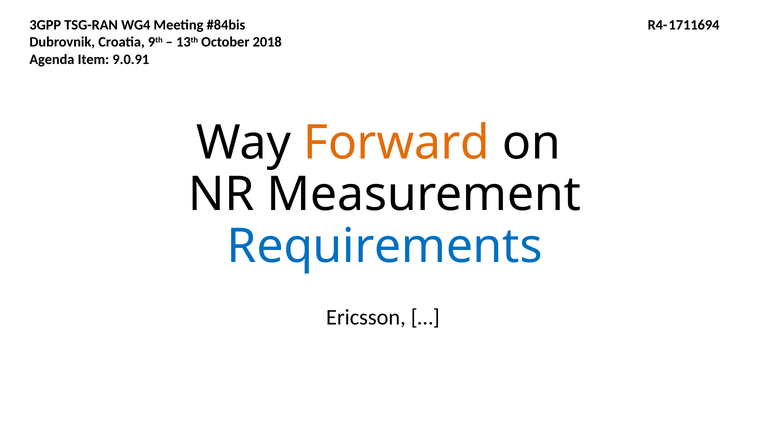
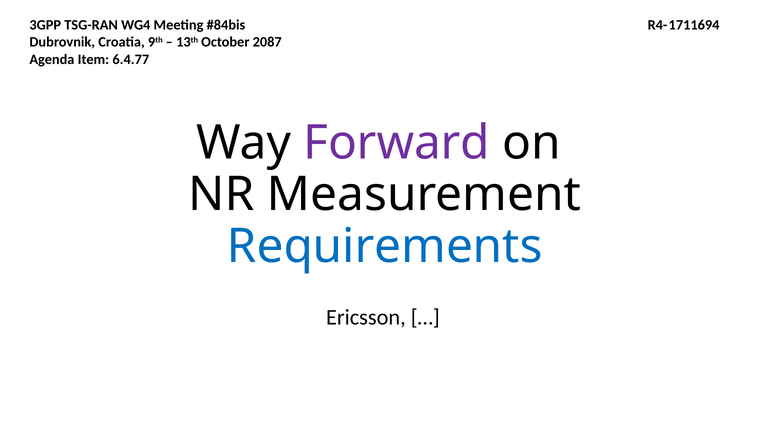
2018: 2018 -> 2087 (267, 42)
9.0.91: 9.0.91 -> 6.4.77 (131, 59)
Forward colour: orange -> purple (397, 143)
